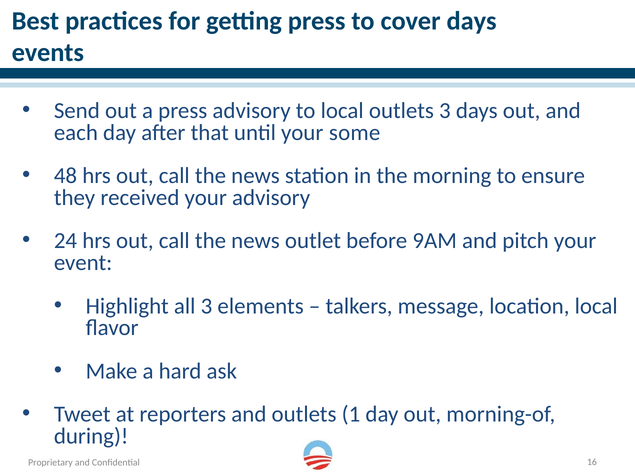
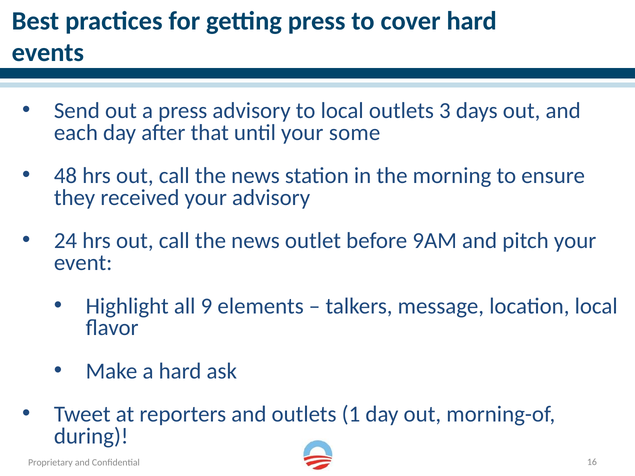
cover days: days -> hard (472, 21)
all 3: 3 -> 9 (206, 306)
